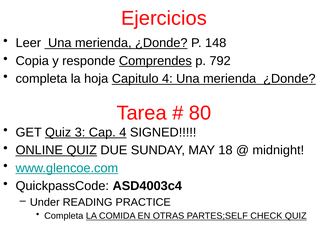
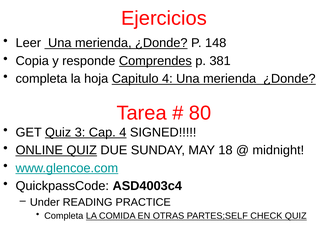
792: 792 -> 381 (220, 61)
